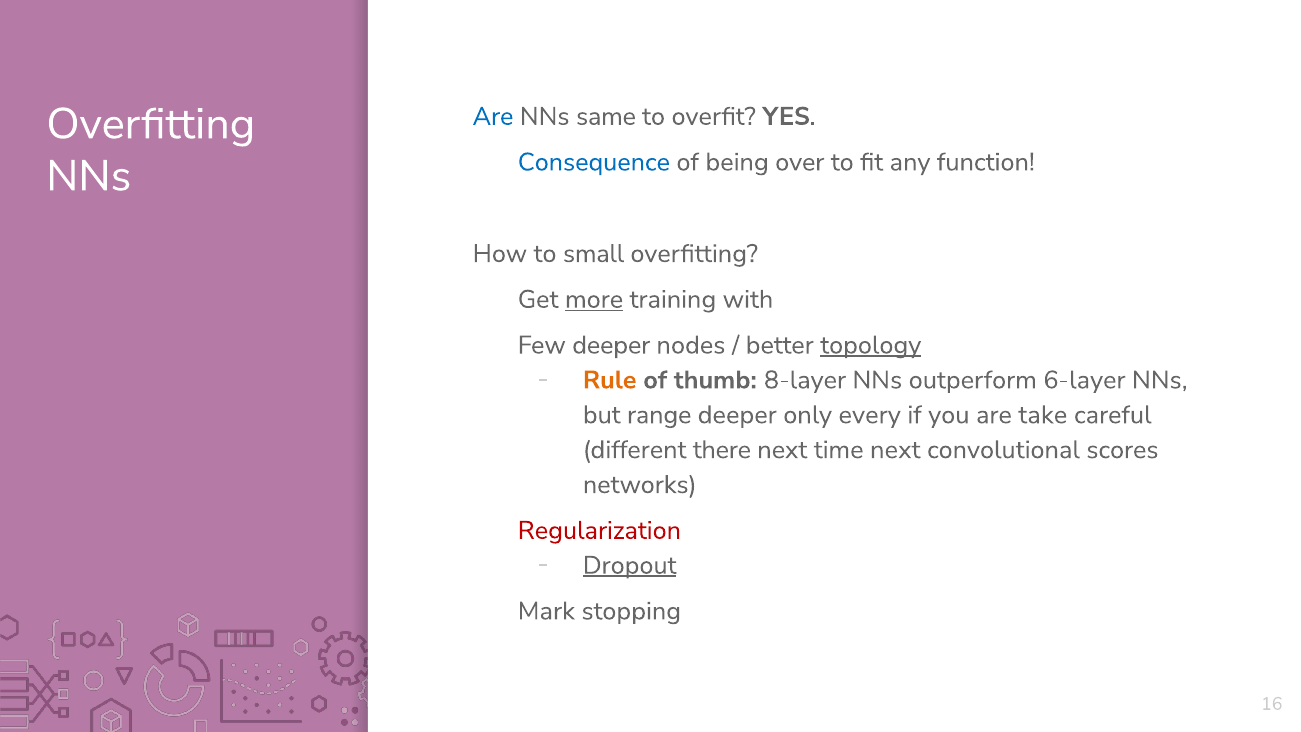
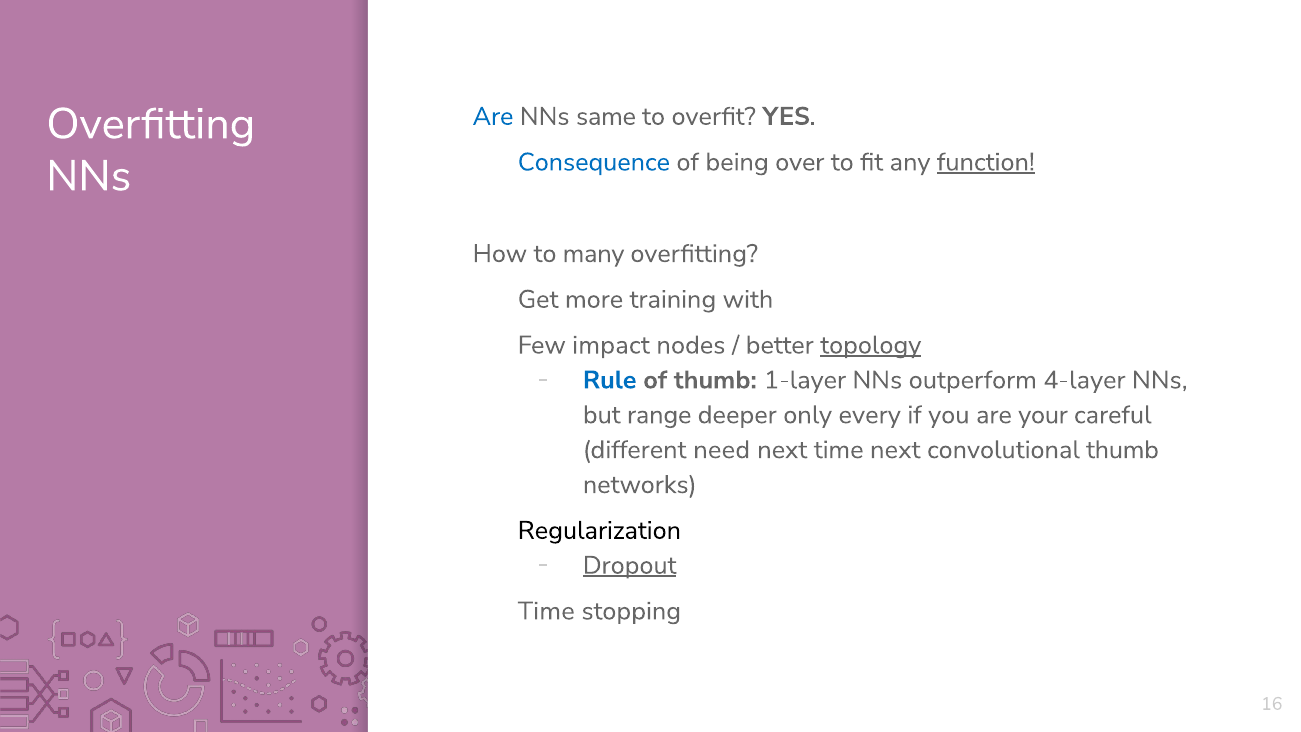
function underline: none -> present (986, 162)
small: small -> many (594, 254)
more underline: present -> none (594, 299)
Few deeper: deeper -> impact (611, 345)
Rule colour: orange -> blue (610, 380)
8-layer: 8-layer -> 1-layer (805, 380)
6-layer: 6-layer -> 4-layer (1084, 380)
take: take -> your (1043, 415)
there: there -> need (722, 450)
convolutional scores: scores -> thumb (1122, 450)
Regularization colour: red -> black (599, 530)
Mark: Mark -> Time (546, 611)
